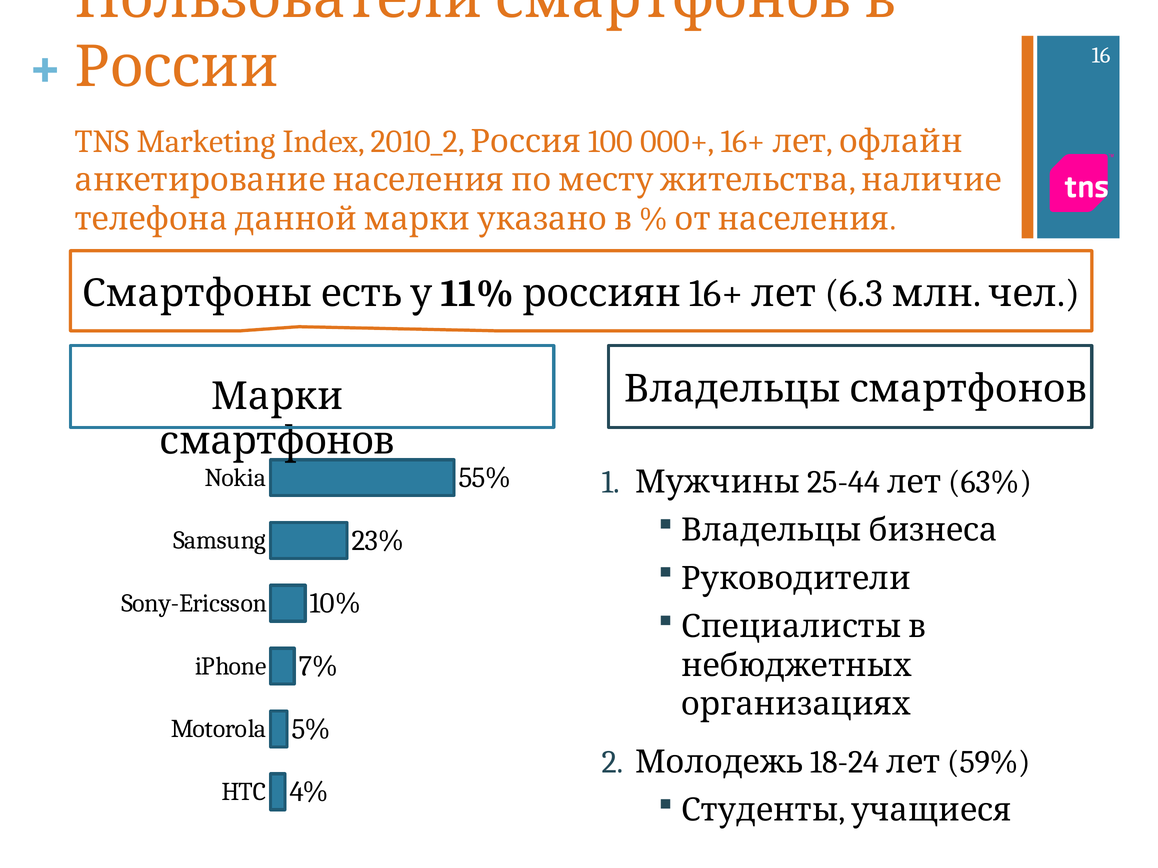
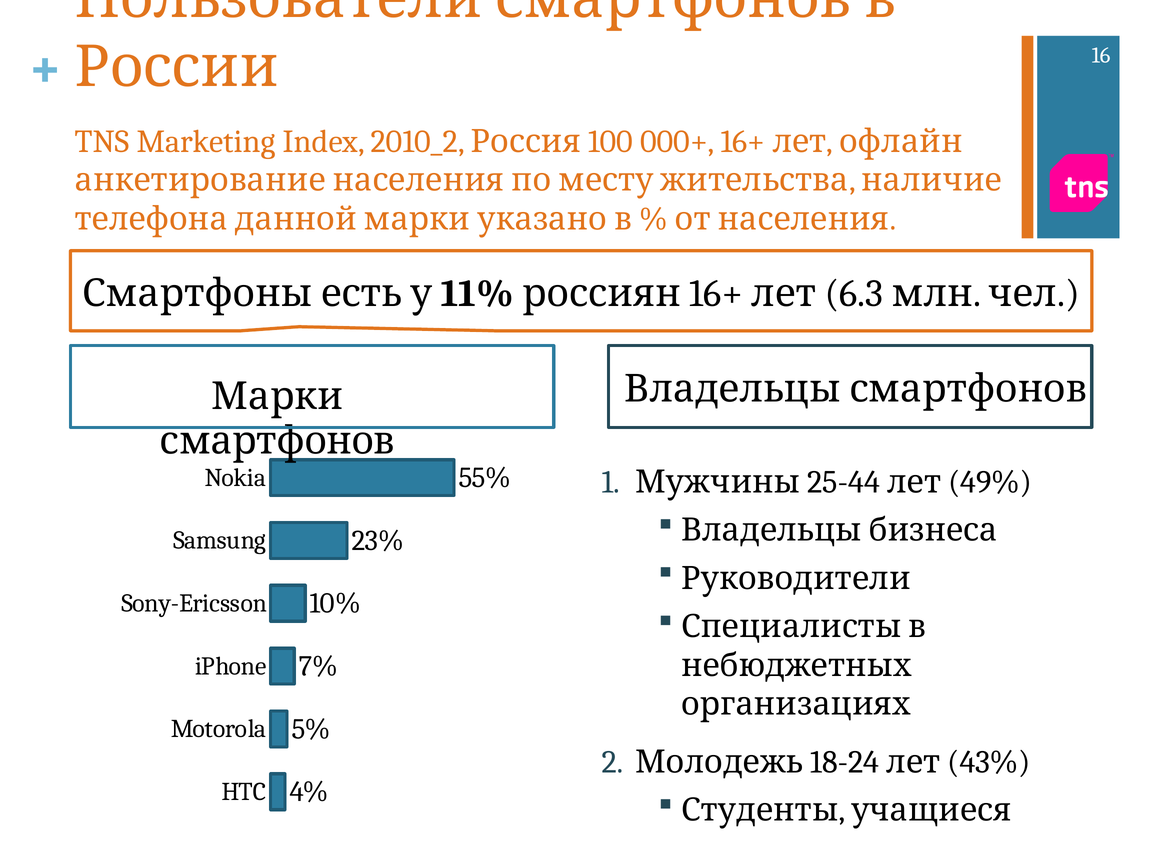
63%: 63% -> 49% (990, 482)
59%: 59% -> 43% (989, 762)
